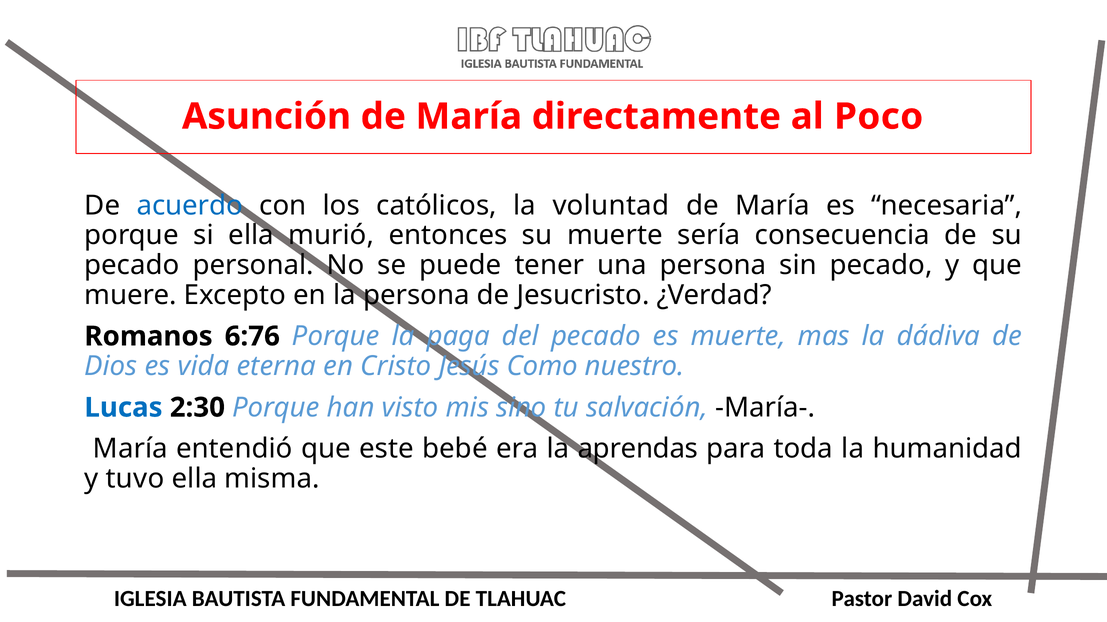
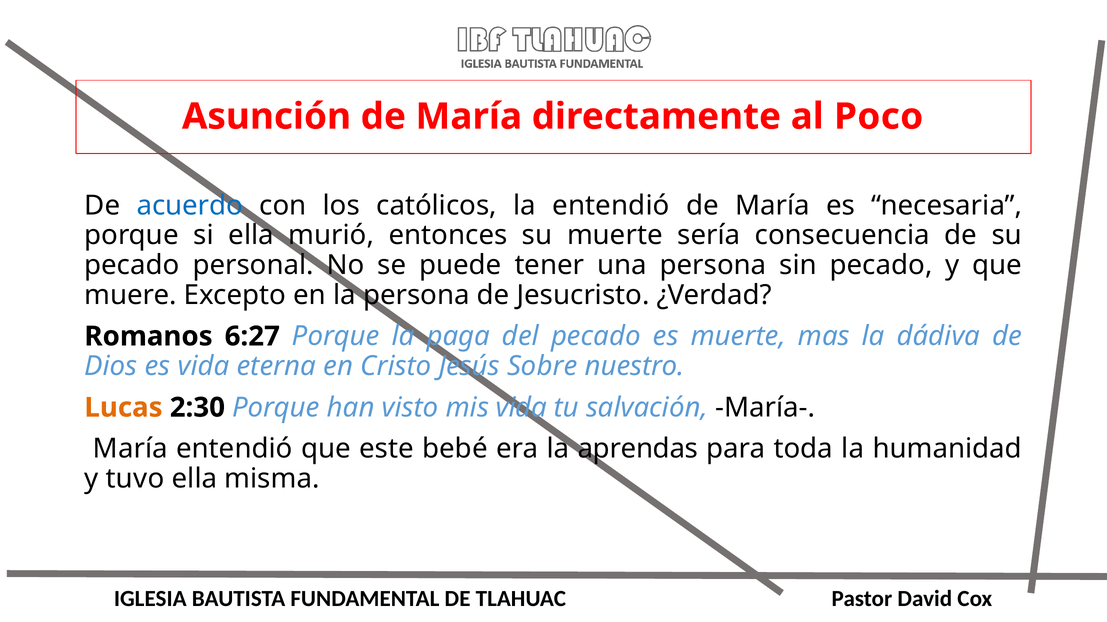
la voluntad: voluntad -> entendió (611, 206)
6:76: 6:76 -> 6:27 (252, 337)
Como: Como -> Sobre (542, 367)
Lucas colour: blue -> orange (123, 408)
mis sino: sino -> vida (521, 408)
